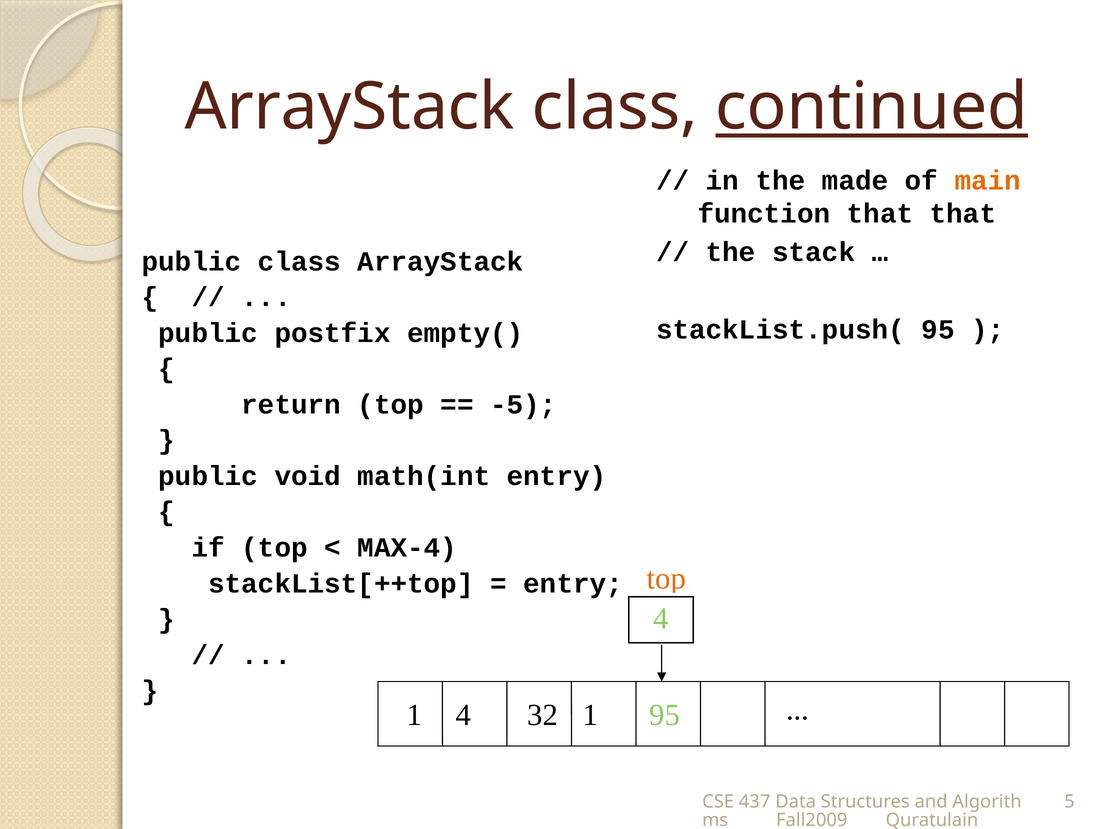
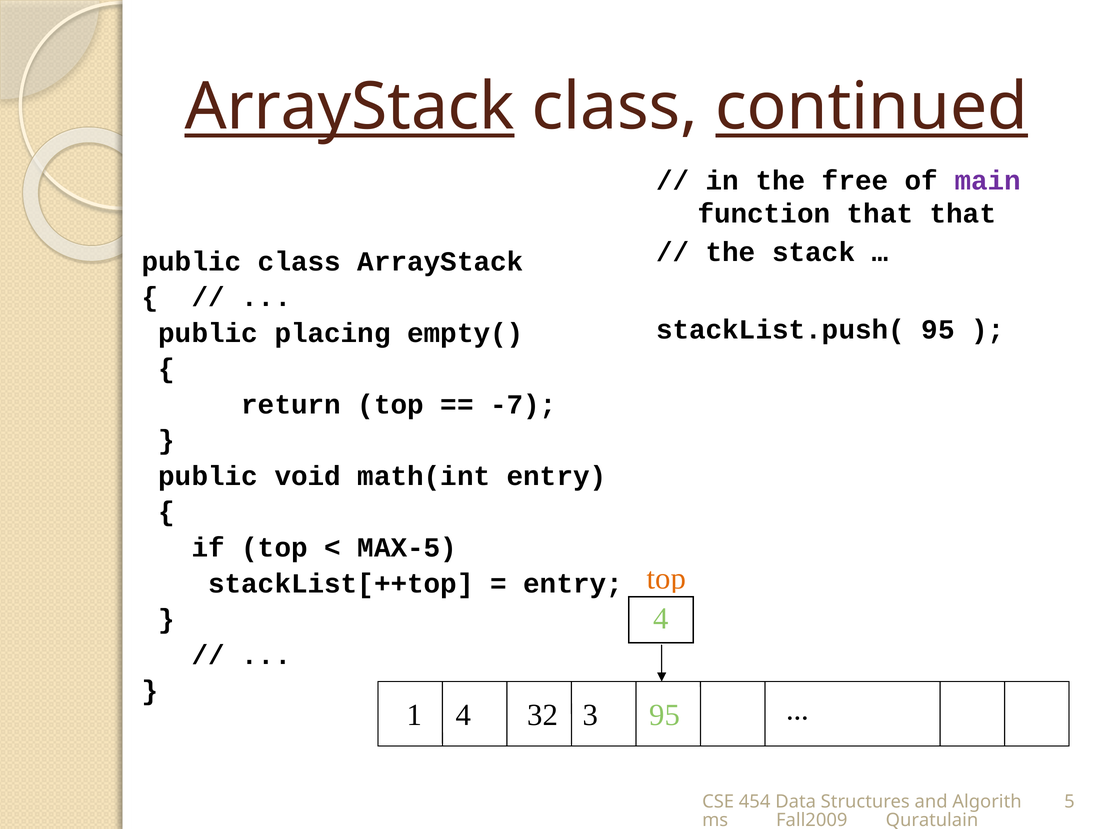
ArrayStack underline: none -> present (350, 107)
made: made -> free (855, 181)
main colour: orange -> purple (988, 181)
postfix: postfix -> placing (333, 333)
-5: -5 -> -7 (523, 405)
MAX-4: MAX-4 -> MAX-5 (407, 548)
32 1: 1 -> 3 (590, 715)
437: 437 -> 454 (755, 802)
